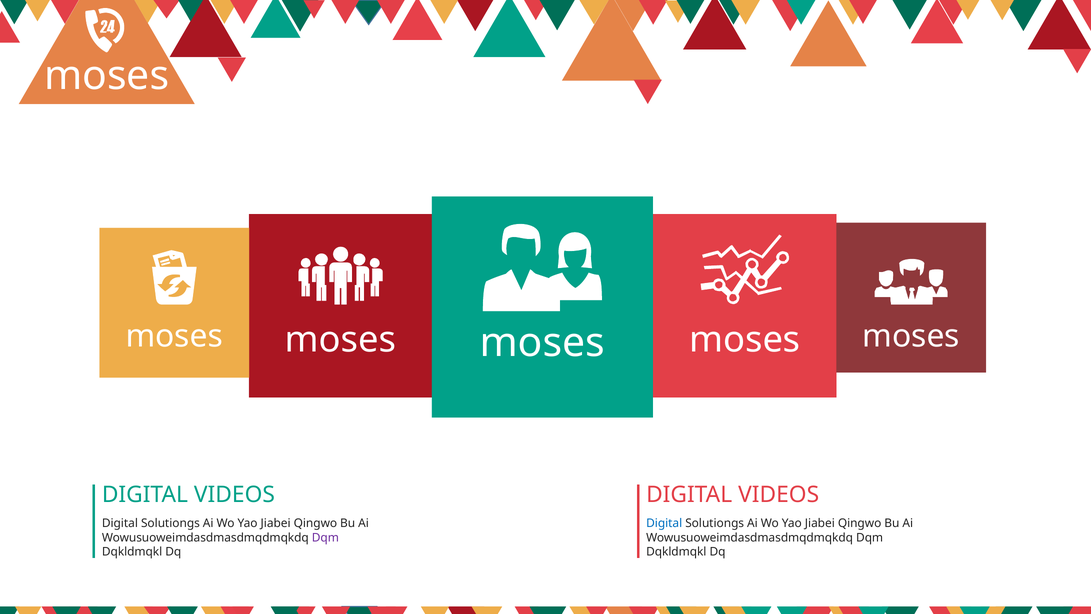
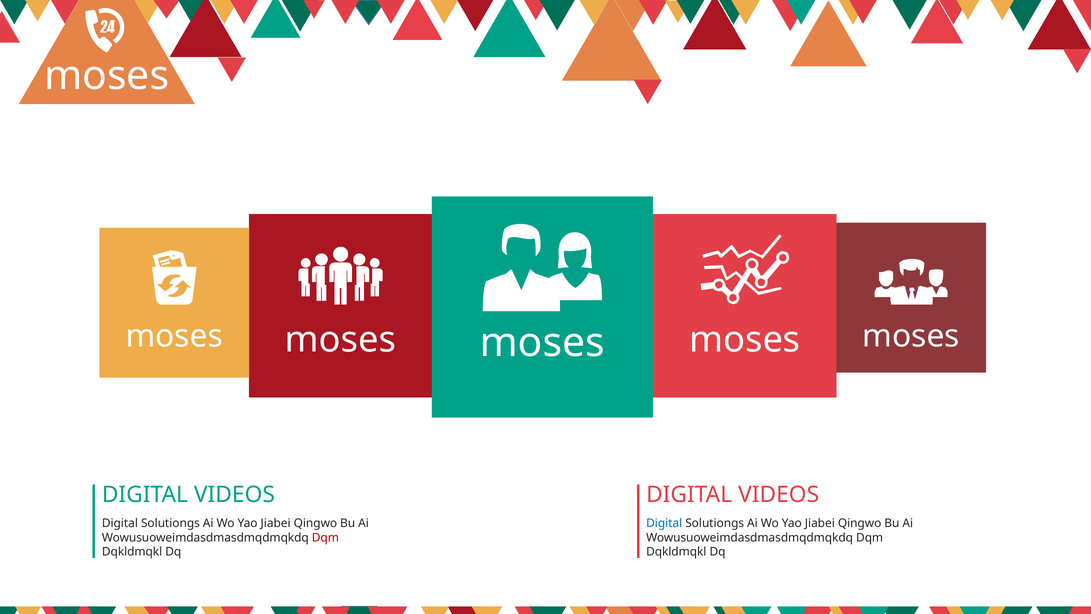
Dqm colour: purple -> red (325, 537)
